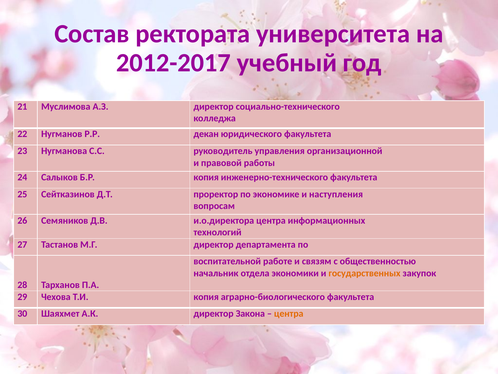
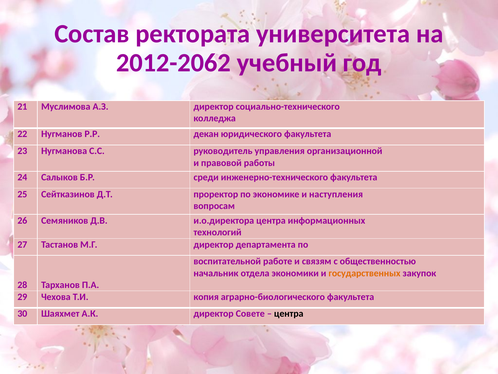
2012-2017: 2012-2017 -> 2012-2062 (174, 63)
Б.Р копия: копия -> среди (206, 177)
Закона: Закона -> Совете (250, 313)
центра colour: orange -> black (289, 313)
